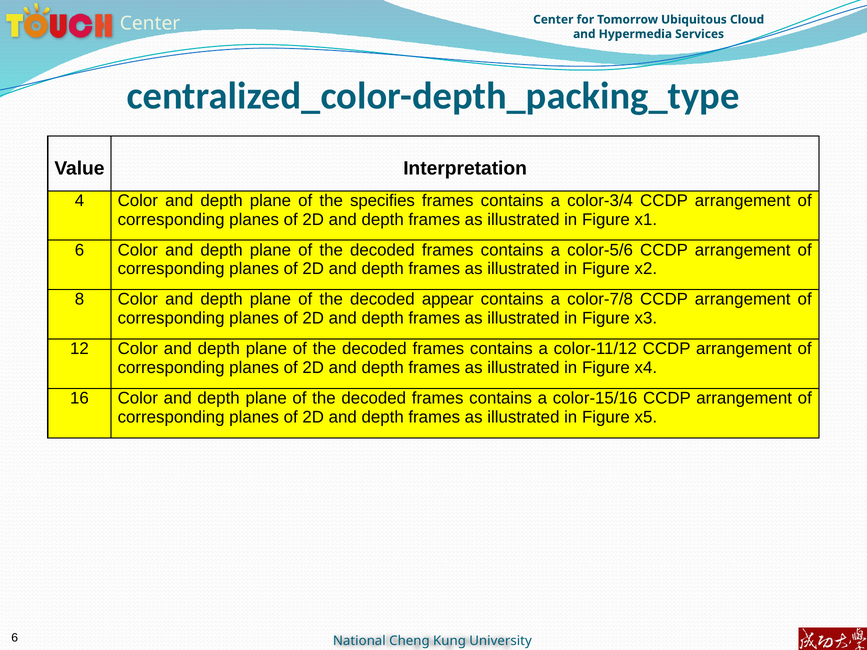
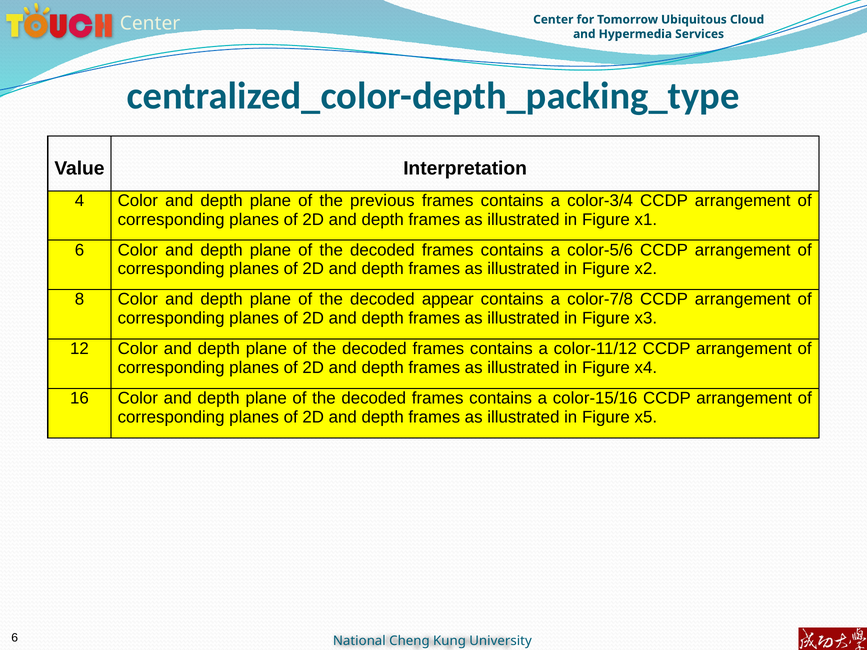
specifies: specifies -> previous (382, 201)
